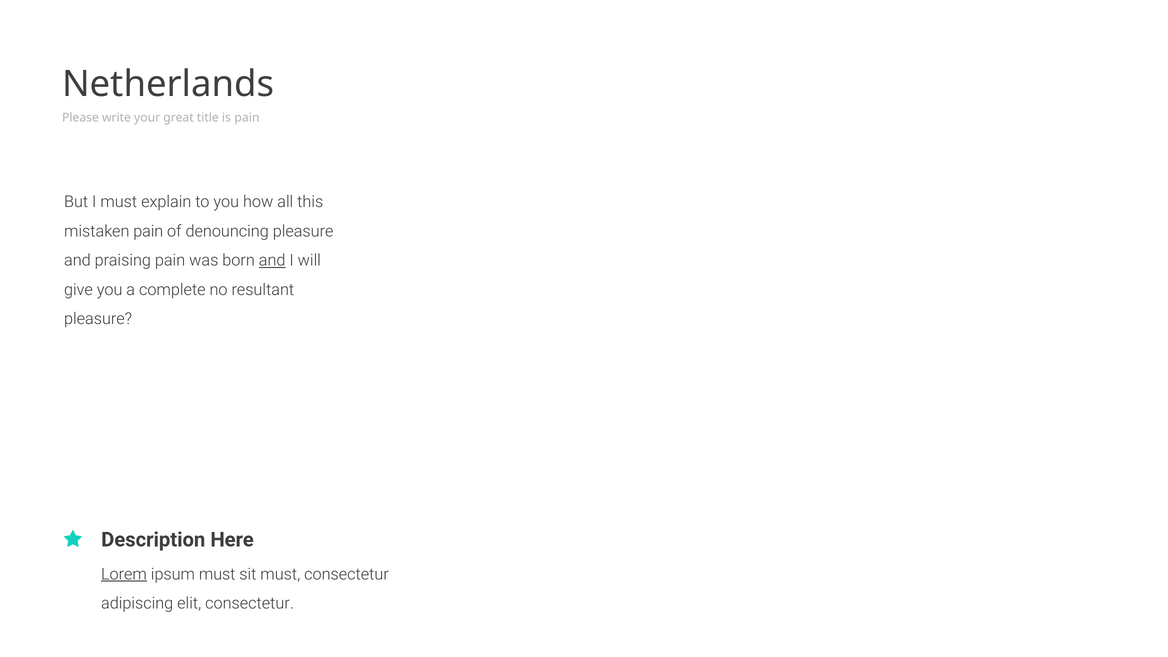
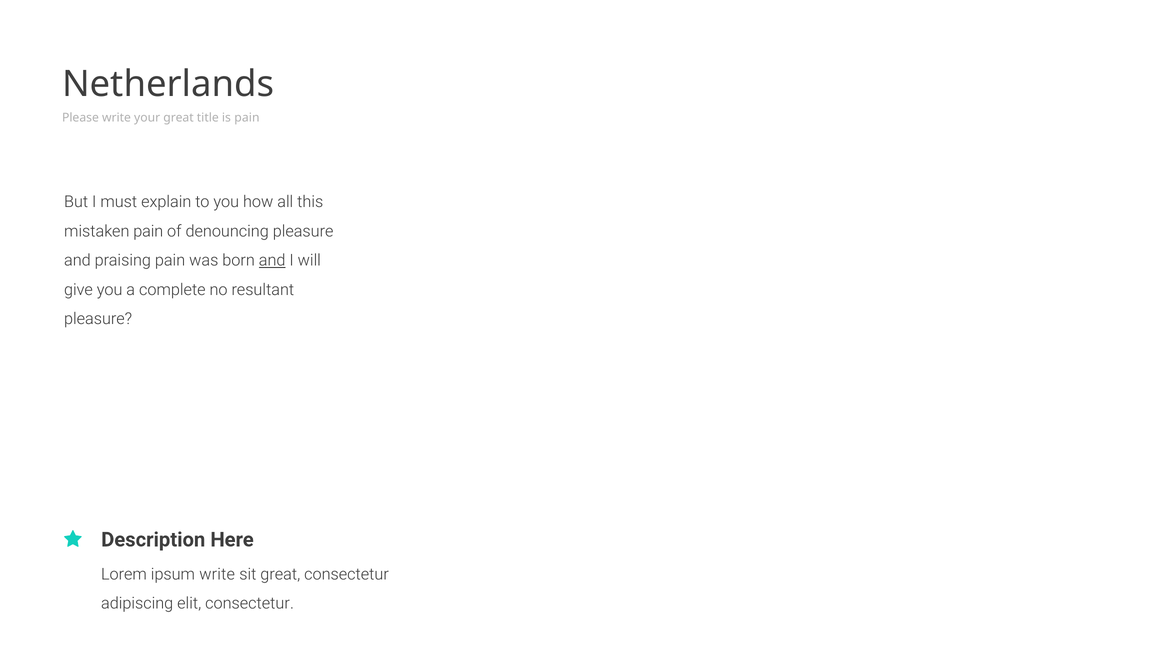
Lorem underline: present -> none (124, 574)
ipsum must: must -> write (217, 574)
sit must: must -> great (280, 574)
